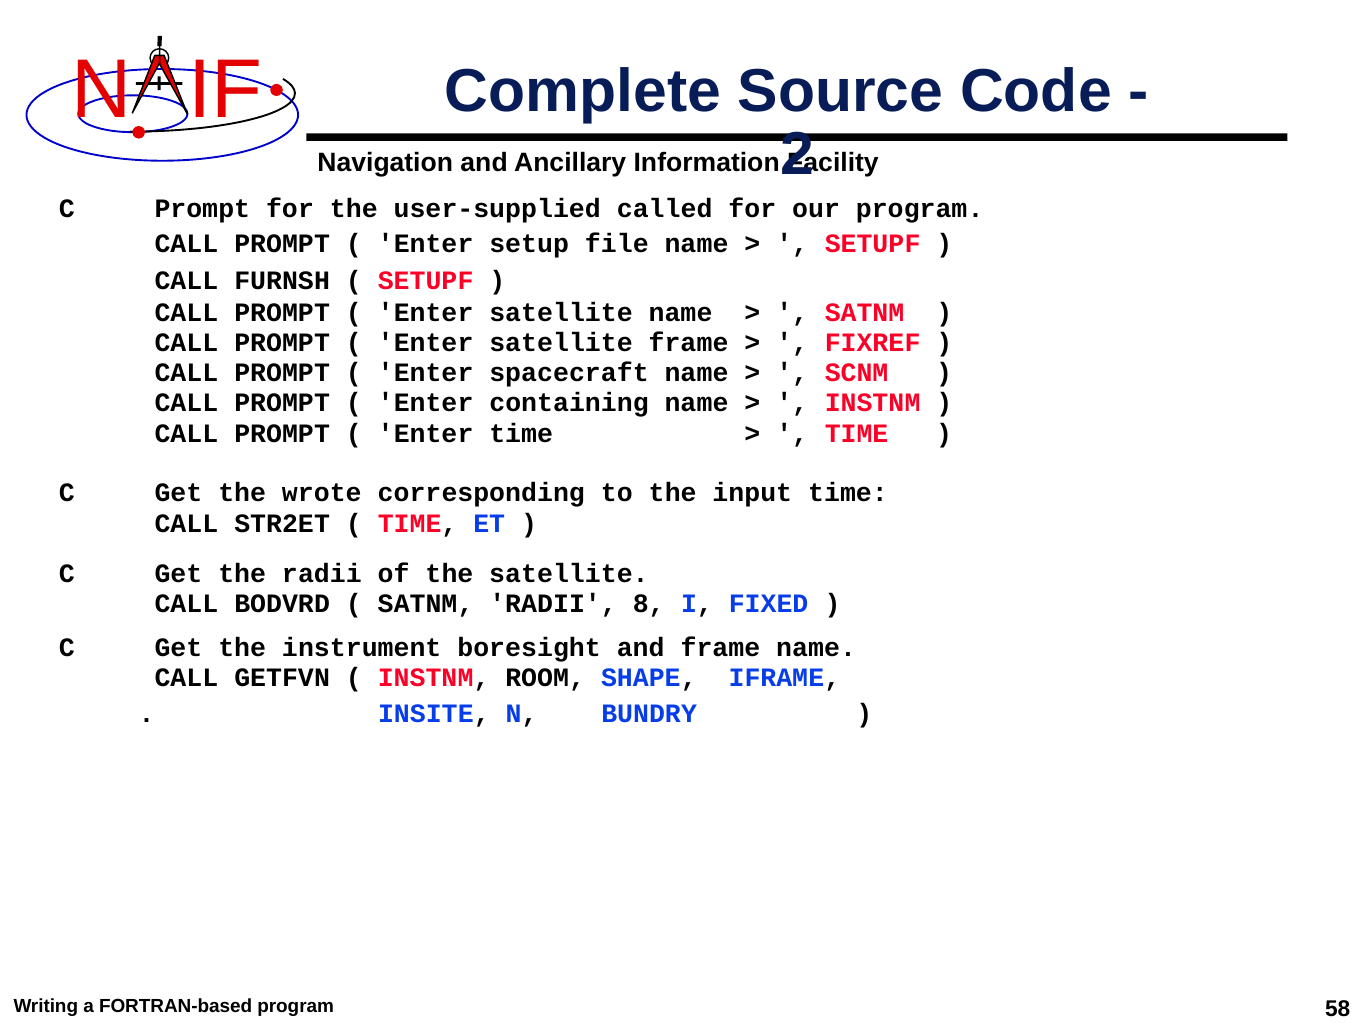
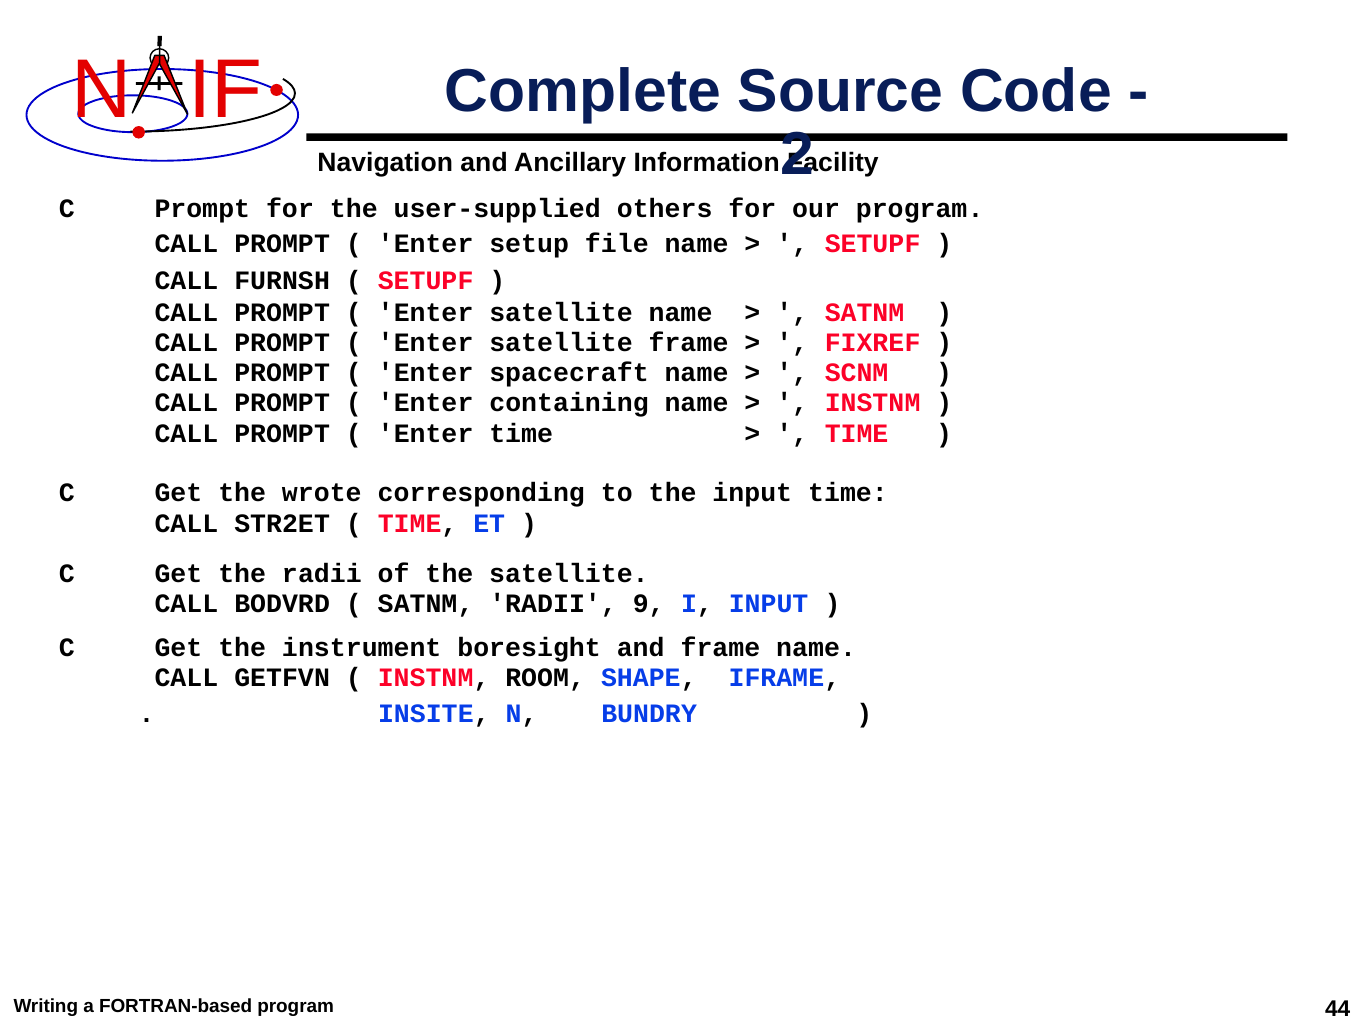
called: called -> others (665, 209)
8: 8 -> 9 (649, 604)
I FIXED: FIXED -> INPUT (769, 604)
58: 58 -> 44 (1338, 1009)
